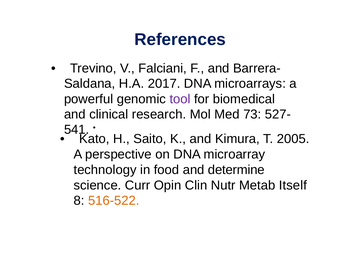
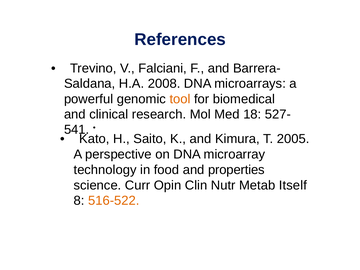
2017: 2017 -> 2008 (164, 84)
tool colour: purple -> orange (180, 99)
73: 73 -> 18 (252, 114)
determine: determine -> properties (236, 170)
